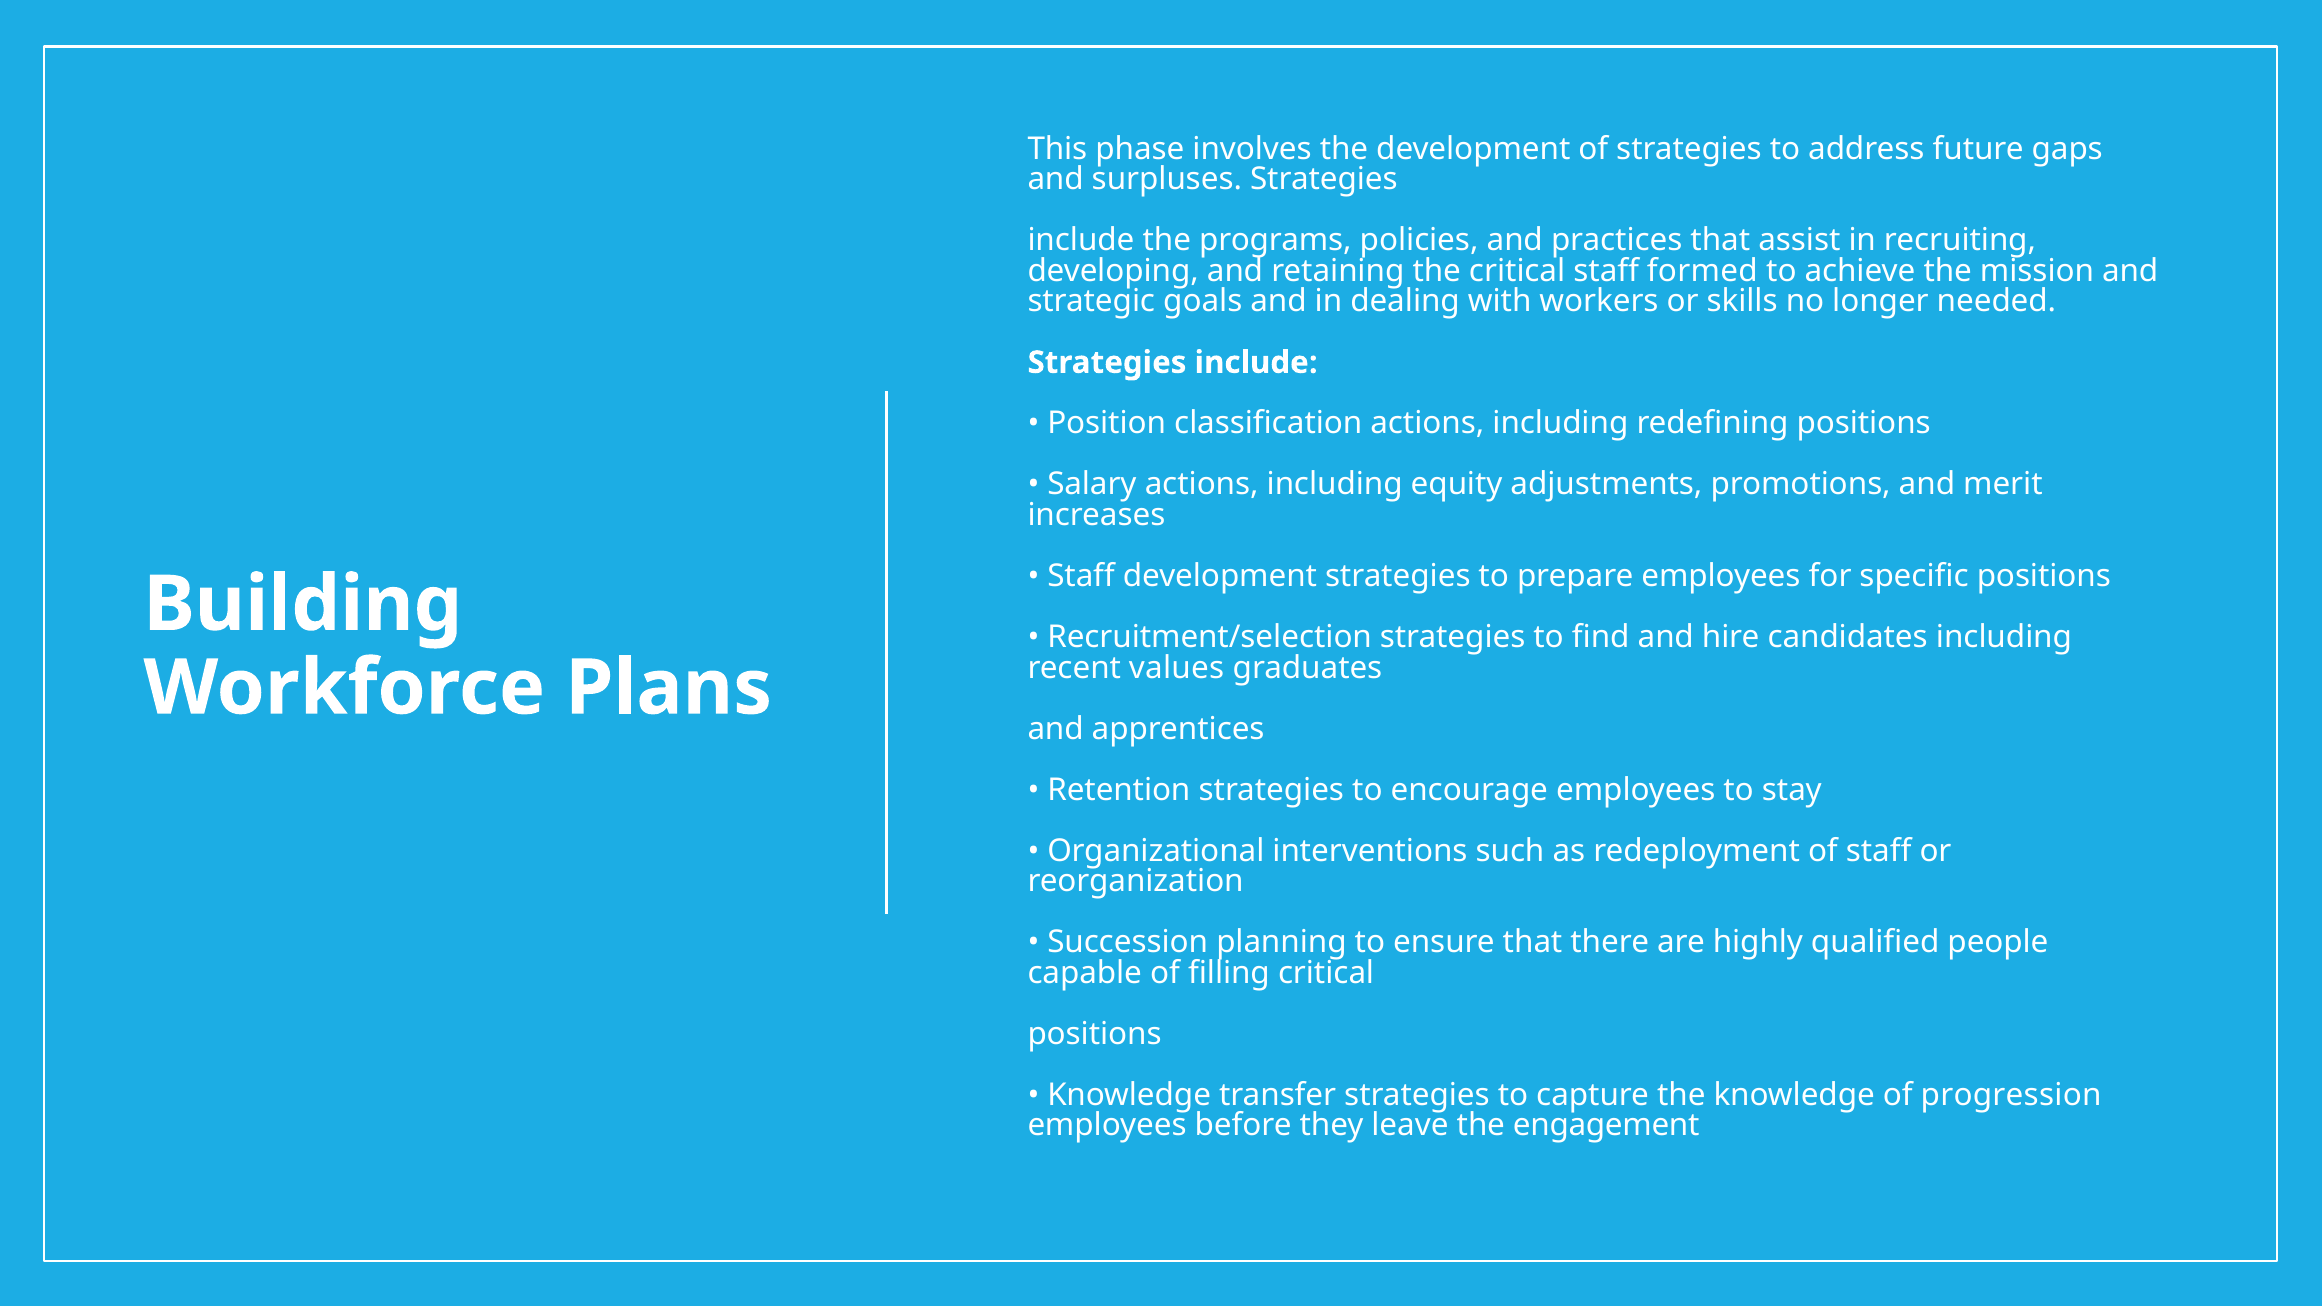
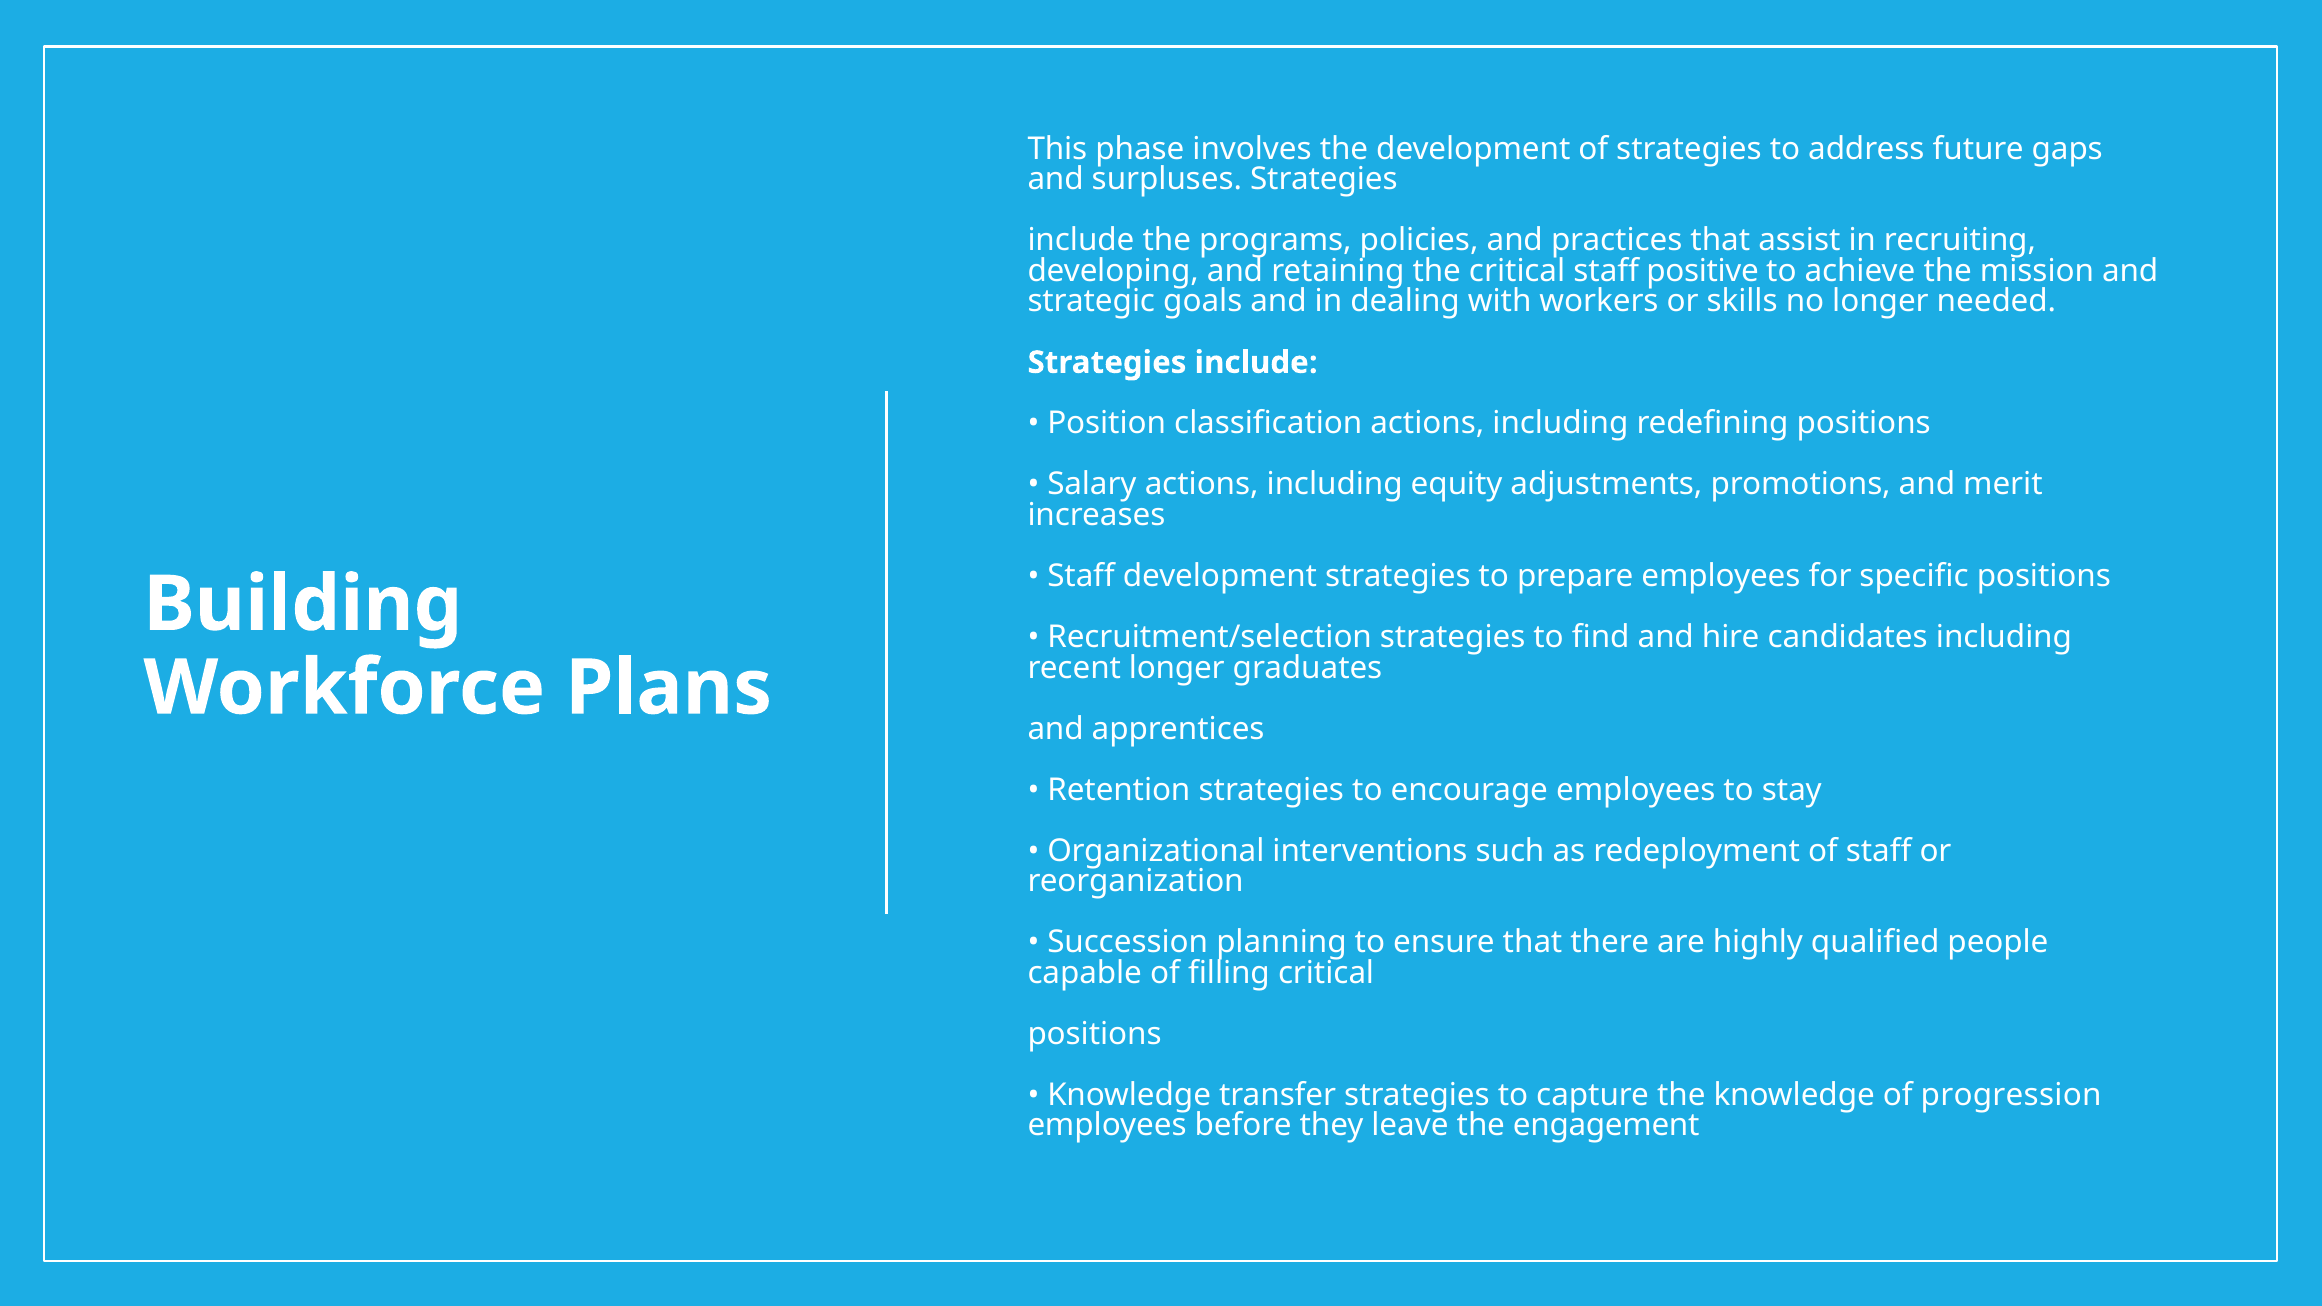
formed: formed -> positive (1703, 271)
recent values: values -> longer (1177, 668)
